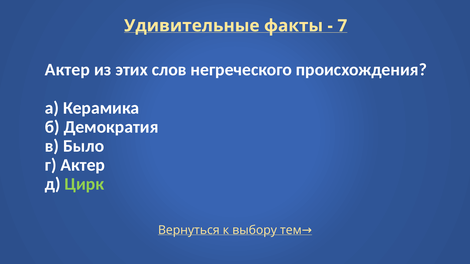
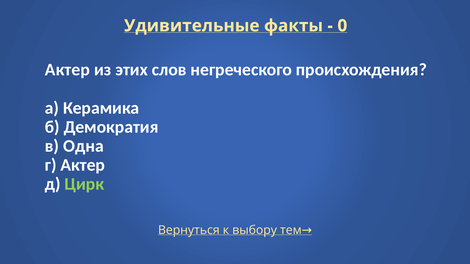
7: 7 -> 0 (342, 26)
Было: Было -> Одна (84, 146)
